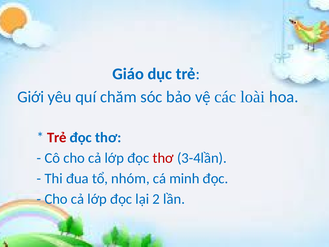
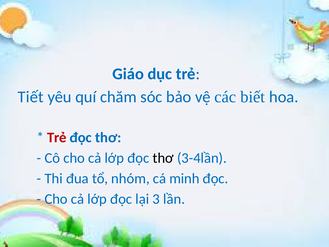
Giới: Giới -> Tiết (31, 97)
loài: loài -> biết (253, 97)
thơ colour: red -> black (163, 158)
2: 2 -> 3 (156, 199)
